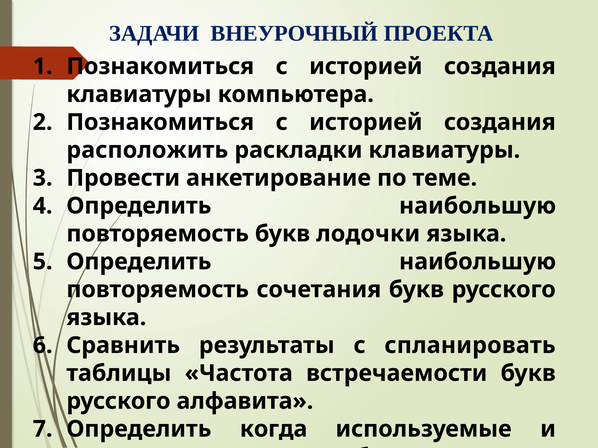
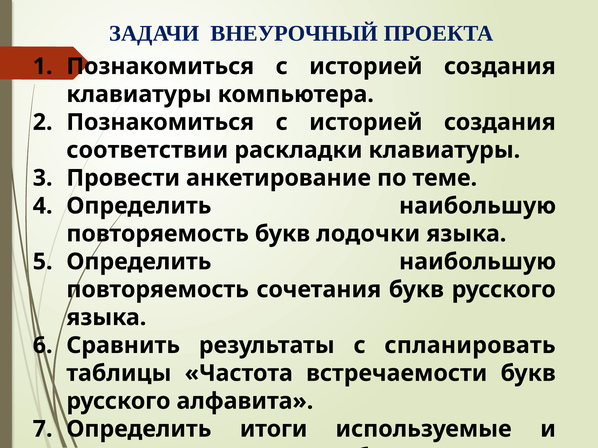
расположить: расположить -> соответствии (147, 150)
когда: когда -> итоги (274, 429)
